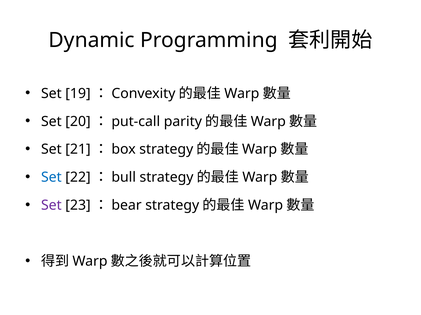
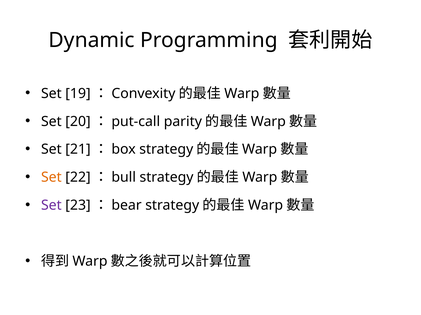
Set colour: blue -> orange (51, 178)
